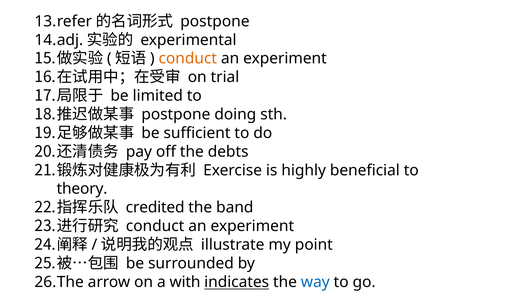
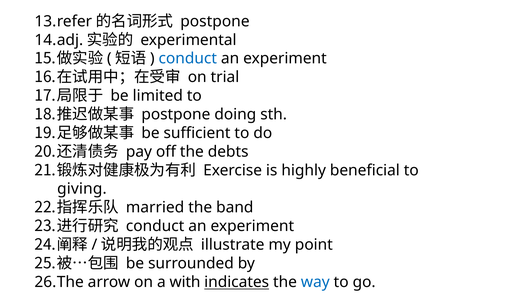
conduct colour: orange -> blue (188, 58)
theory: theory -> giving (82, 189)
credited: credited -> married (155, 207)
